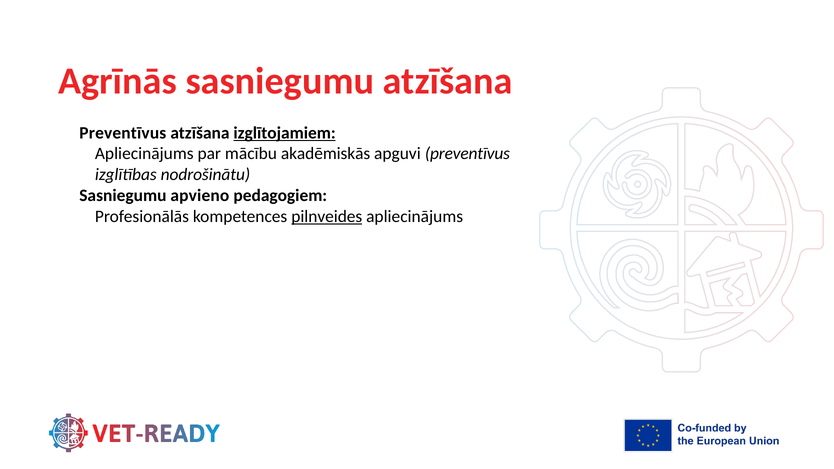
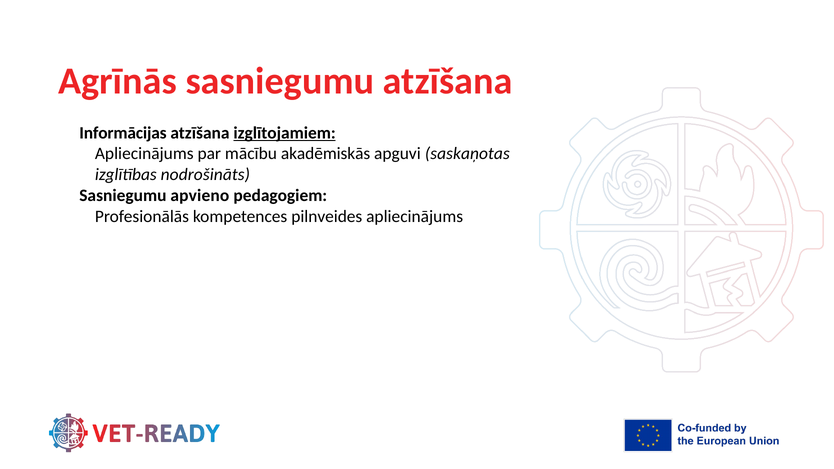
Preventīvus: Preventīvus -> Informācijas (123, 133)
apguvi preventīvus: preventīvus -> saskaņotas (467, 154)
nodrošinātu: nodrošinātu -> nodrošināts (205, 175)
pilnveides underline: present -> none (327, 216)
